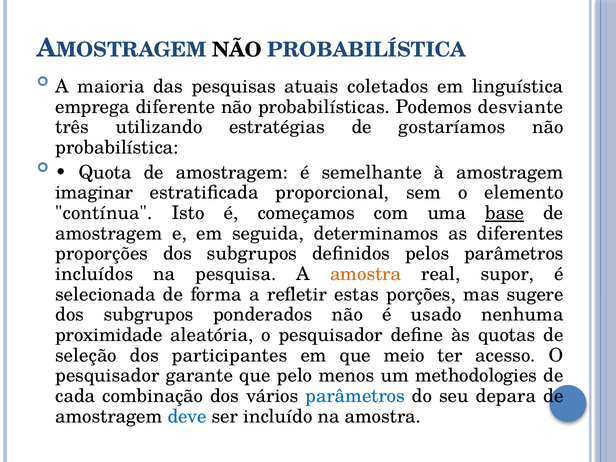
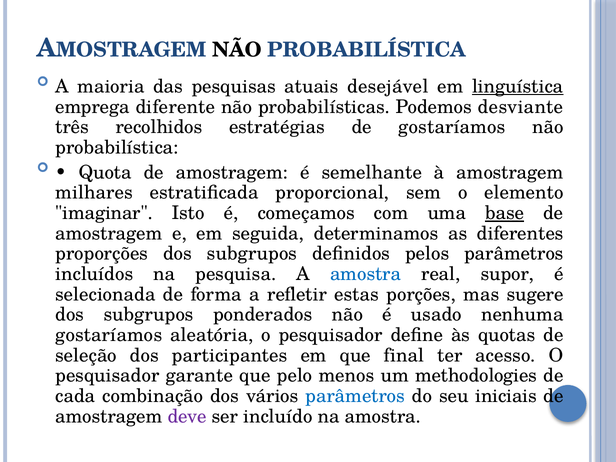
coletados: coletados -> desejável (388, 87)
linguística underline: none -> present (518, 87)
utilizando: utilizando -> recolhidos (159, 127)
imaginar: imaginar -> milhares (94, 193)
contínua: contínua -> imaginar (104, 213)
amostra colour: orange -> blue (366, 274)
proximidade: proximidade -> gostaríamos (109, 335)
meio: meio -> final (404, 355)
depara: depara -> iniciais (506, 396)
deve colour: blue -> purple (187, 416)
